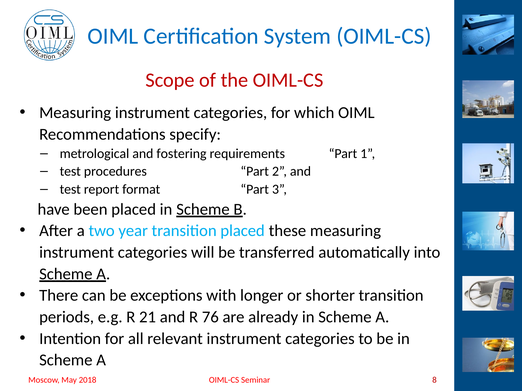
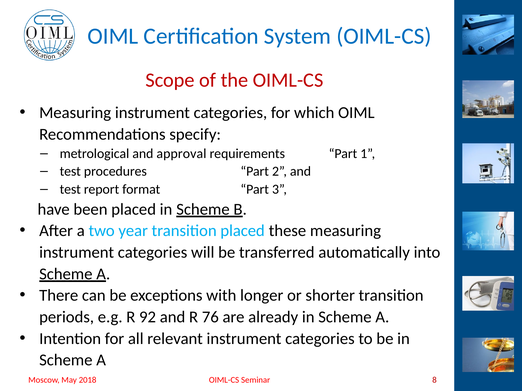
fostering: fostering -> approval (181, 154)
21: 21 -> 92 (148, 317)
